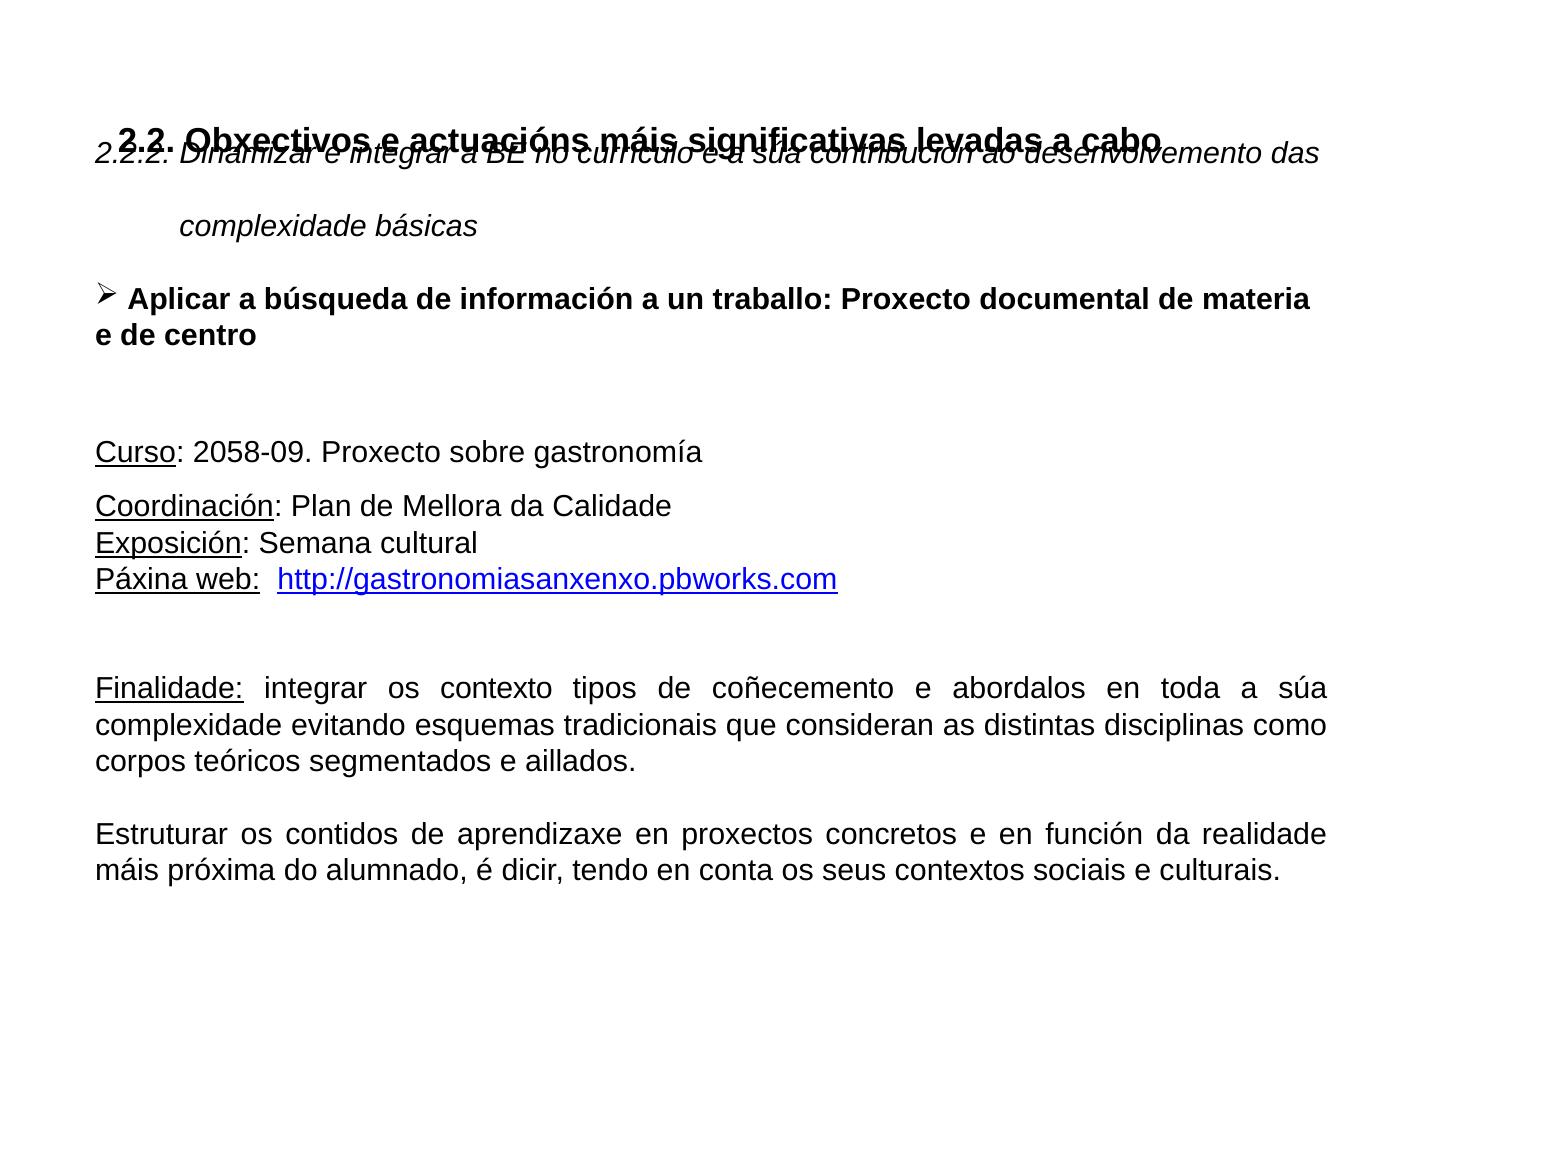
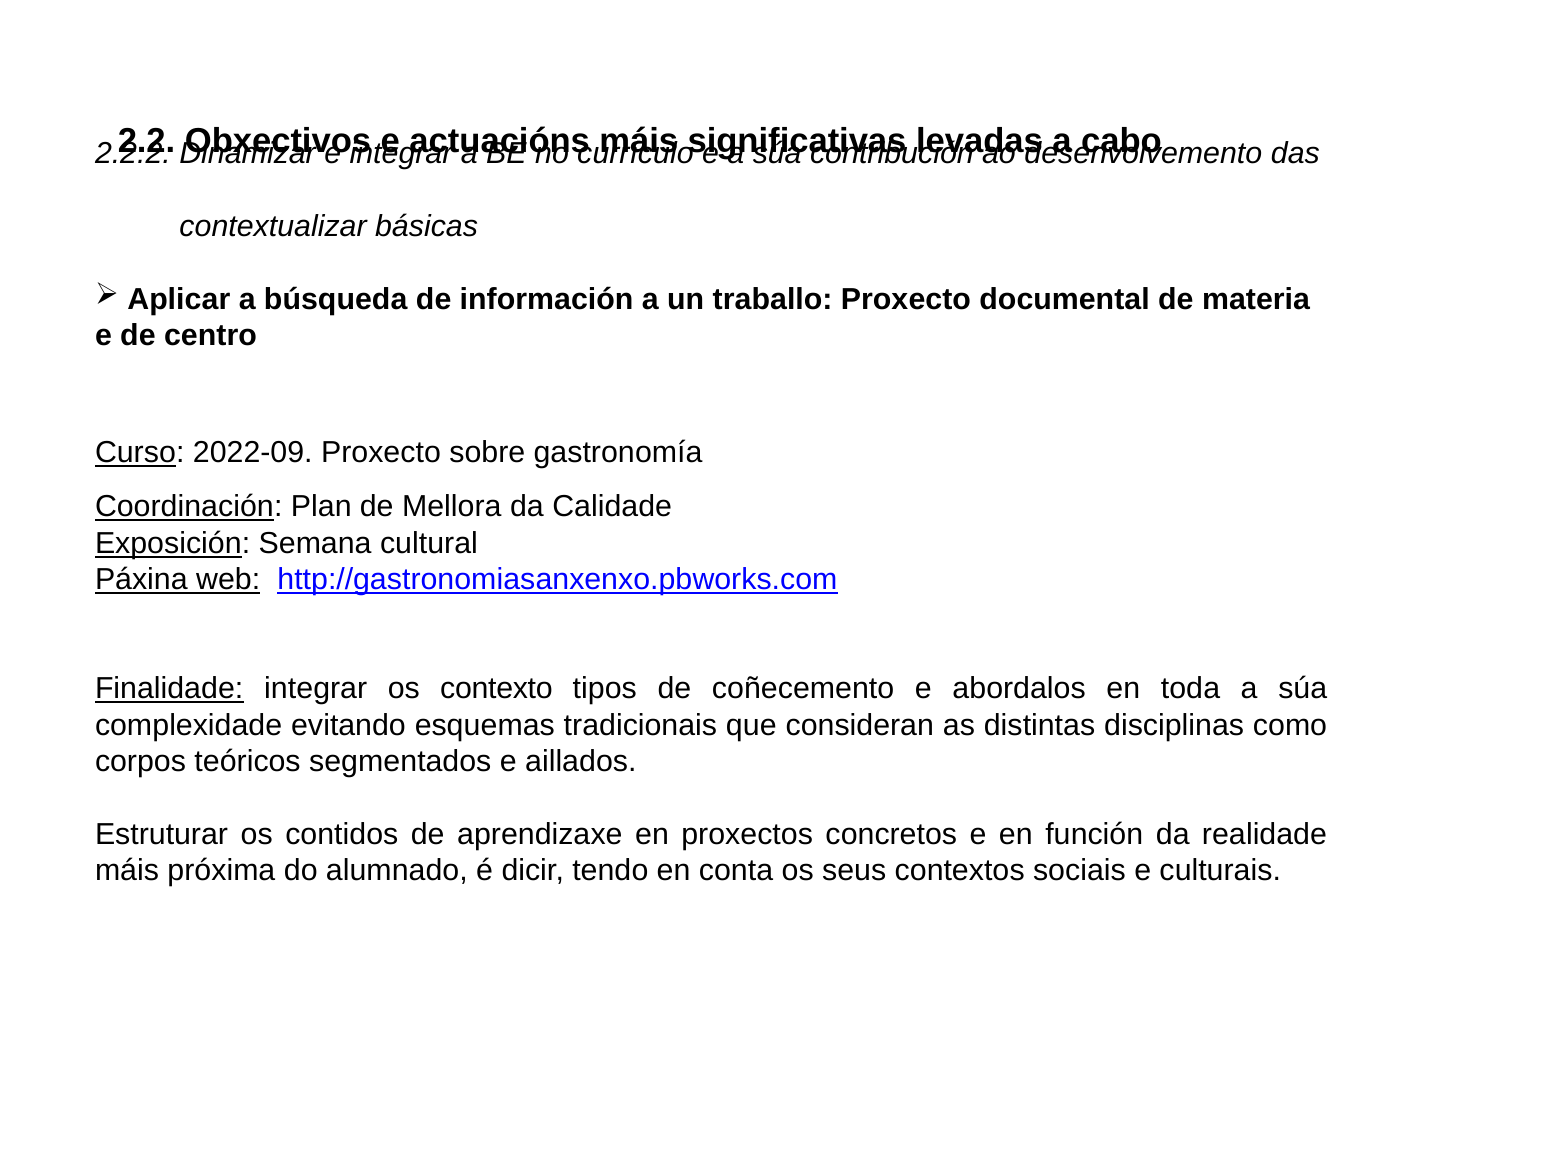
complexidade: complexidade -> contextualizar (273, 226)
2058-09: 2058-09 -> 2022-09 (253, 452)
